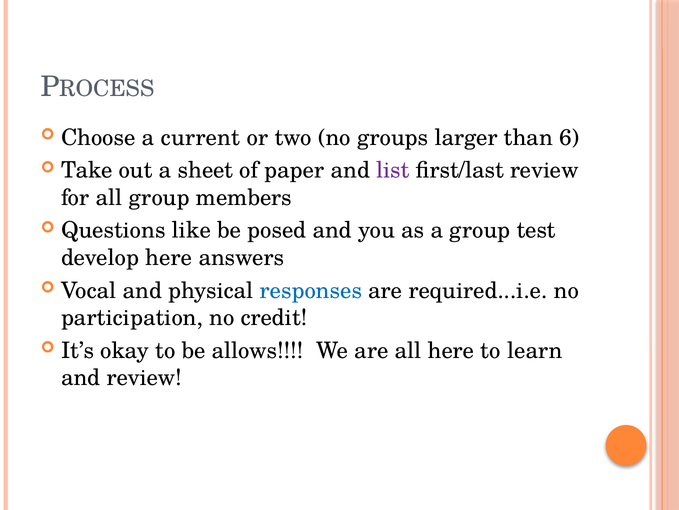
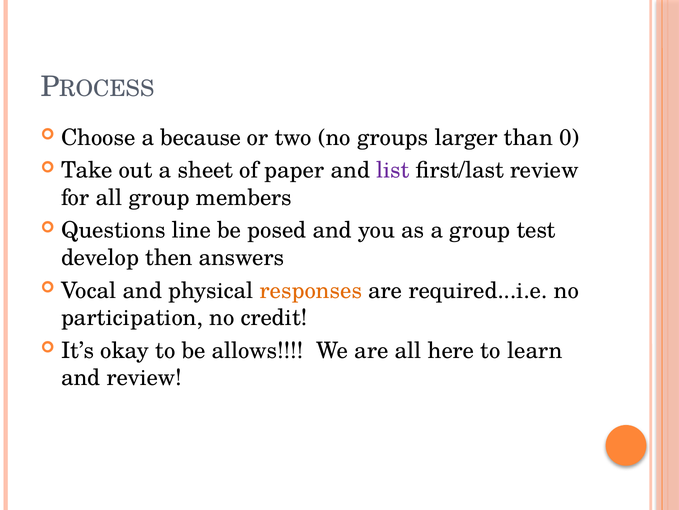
current: current -> because (201, 137)
6: 6 -> 0 (569, 137)
like: like -> line (191, 230)
develop here: here -> then (169, 257)
responses colour: blue -> orange (311, 290)
